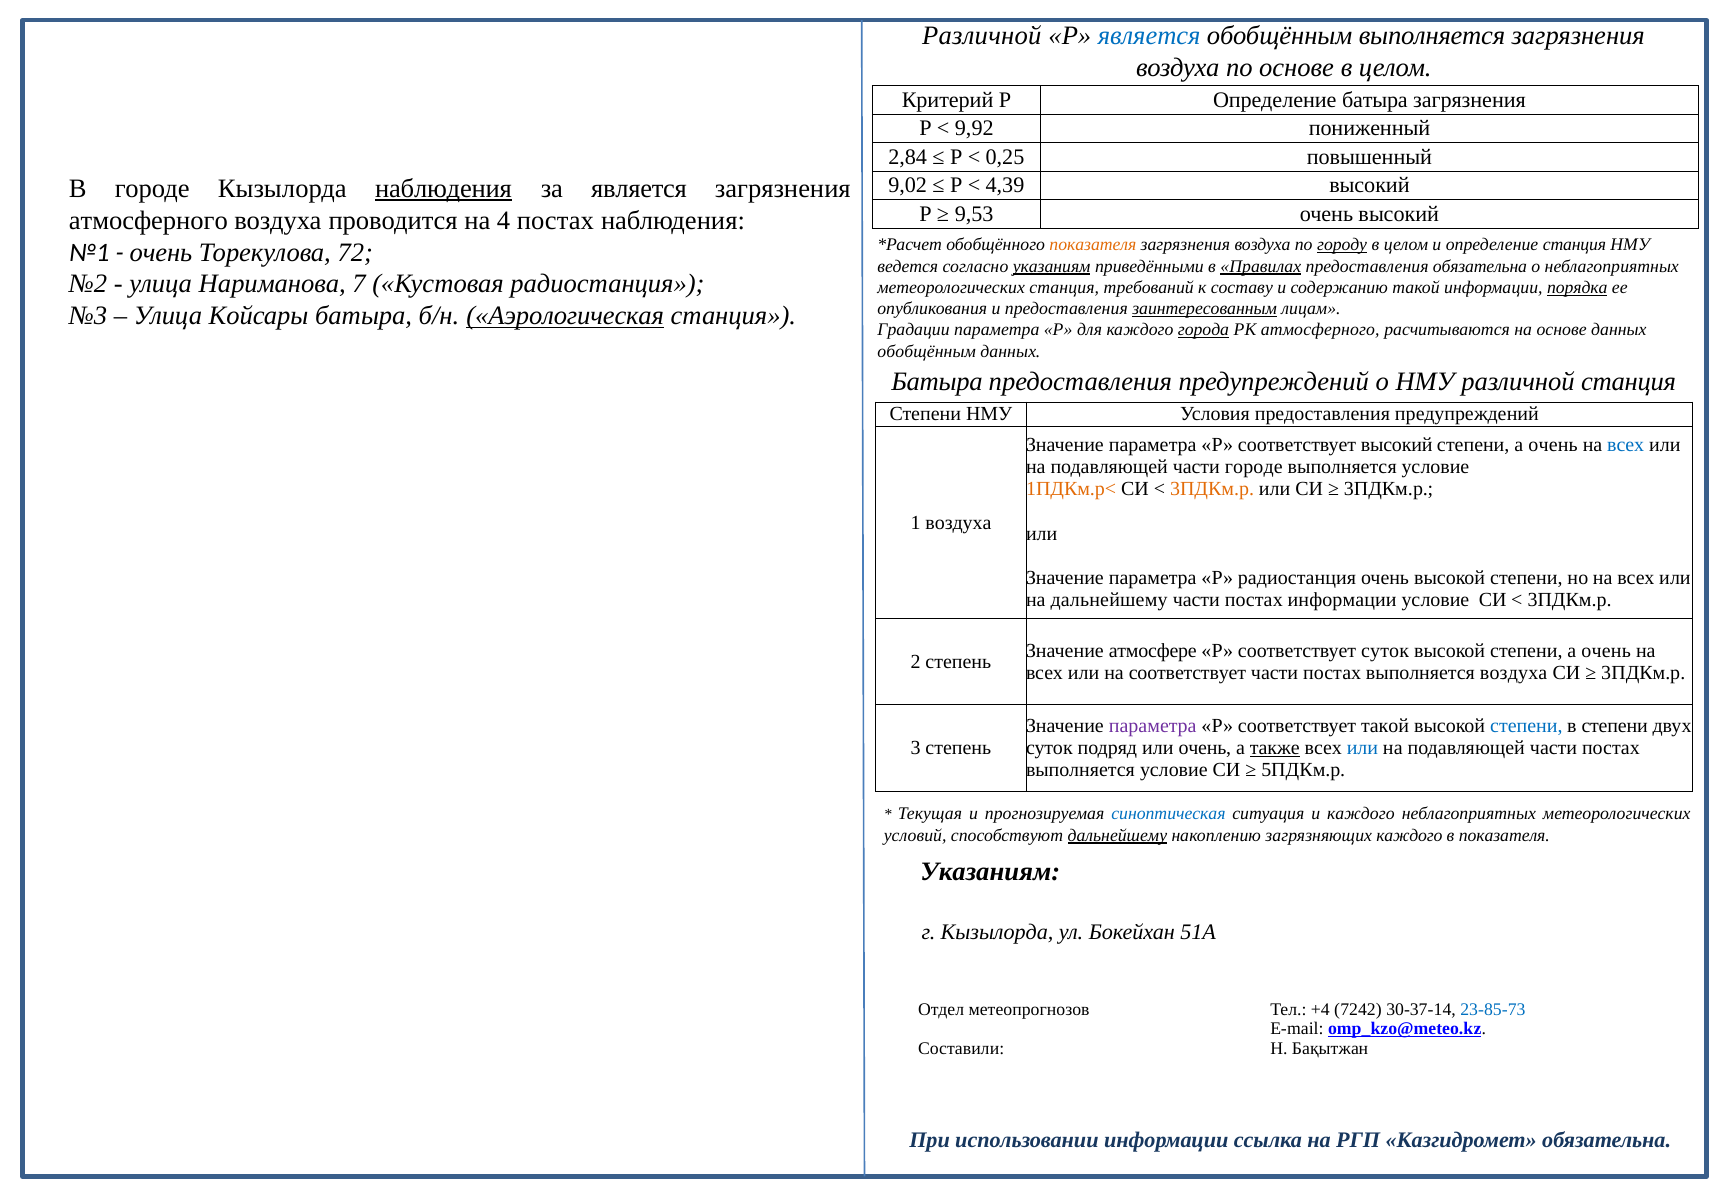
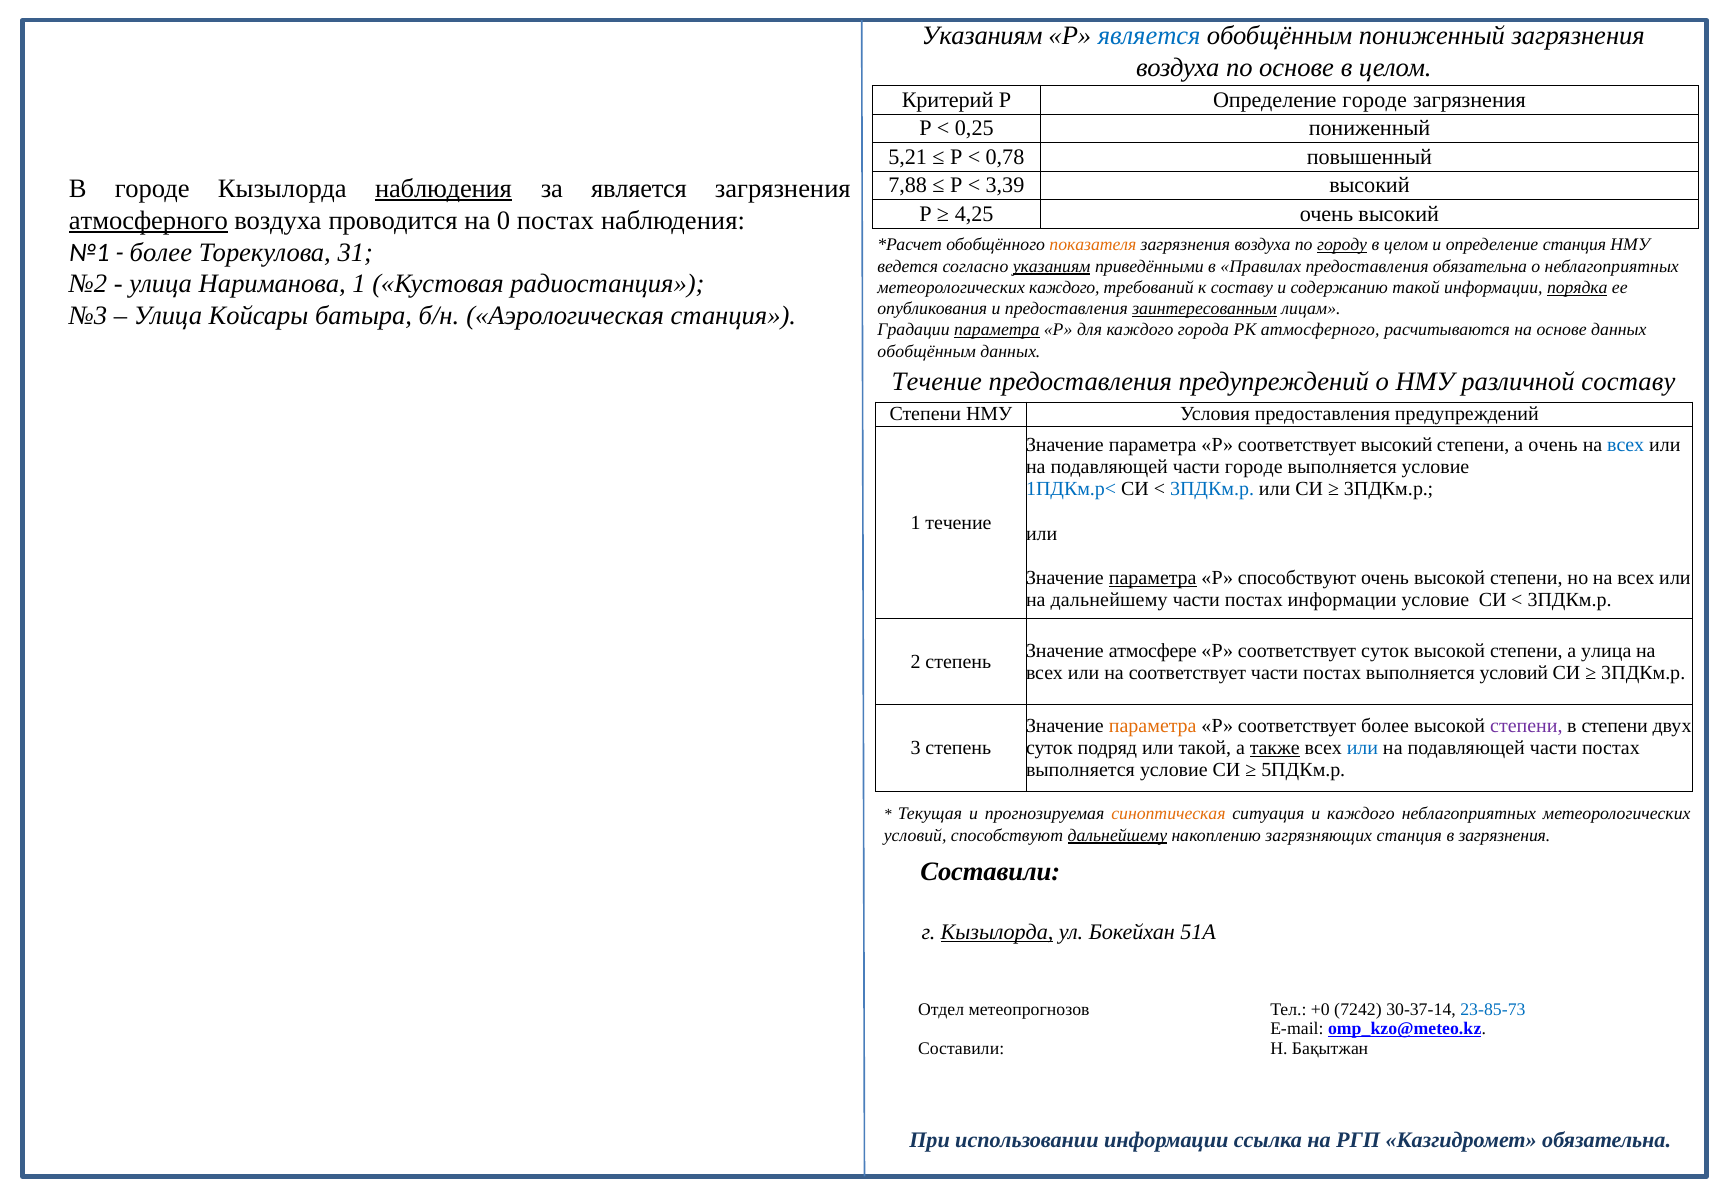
Различной: Различной -> Указаниям (982, 36)
обобщённым выполняется: выполняется -> пониженный (1432, 36)
Определение батыра: батыра -> городе (1375, 100)
9,92: 9,92 -> 0,25 (974, 128)
2,84: 2,84 -> 5,21 (908, 157)
0,25: 0,25 -> 0,78 (1005, 157)
9,02: 9,02 -> 7,88 (908, 185)
4,39: 4,39 -> 3,39 (1005, 185)
9,53: 9,53 -> 4,25 (974, 214)
атмосферного underline: none -> present (148, 220)
4: 4 -> 0 (504, 220)
очень: очень -> более (161, 252)
72: 72 -> 31 (355, 252)
Правилах underline: present -> none (1261, 266)
Нариманова 7: 7 -> 1 (359, 284)
метеорологических станция: станция -> каждого (1064, 288)
Аэрологическая underline: present -> none (565, 316)
параметра underline: none -> present (997, 330)
города underline: present -> none (1204, 330)
Батыра: Батыра -> Течение (937, 382)
различной станция: станция -> составу (1628, 382)
1ПДКм.р< colour: orange -> blue (1071, 489)
3ПДКм.р colour: orange -> blue (1212, 489)
1 воздуха: воздуха -> течение (958, 522)
параметра underline: none -> present (1153, 578)
Р радиостанция: радиостанция -> способствуют (1297, 578)
высокой степени а очень: очень -> улица (1606, 651)
выполняется воздуха: воздуха -> условий (1514, 673)
параметра colour: purple -> orange (1153, 726)
соответствует такой: такой -> более (1385, 726)
степени colour: blue -> purple (1526, 726)
или очень: очень -> такой (1205, 748)
синоптическая colour: blue -> orange (1168, 814)
загрязняющих каждого: каждого -> станция (1409, 835)
в показателя: показателя -> загрязнения (1504, 835)
Указаниям: Указаниям -> Составили (990, 871)
Кызылорда underline: none -> present (997, 932)
+4: +4 -> +0 (1320, 1009)
